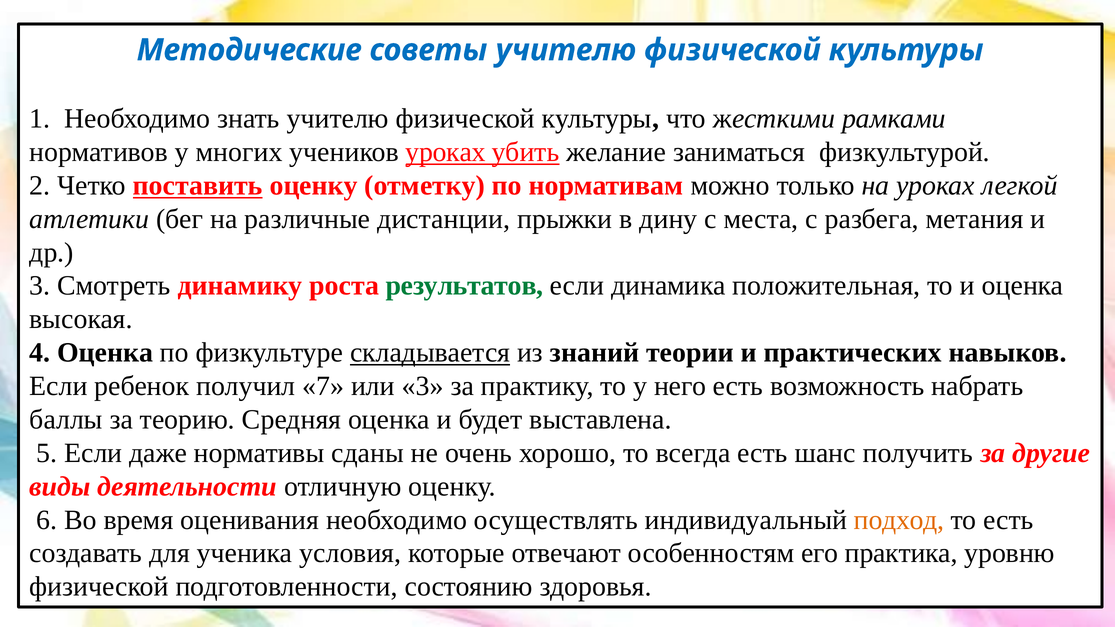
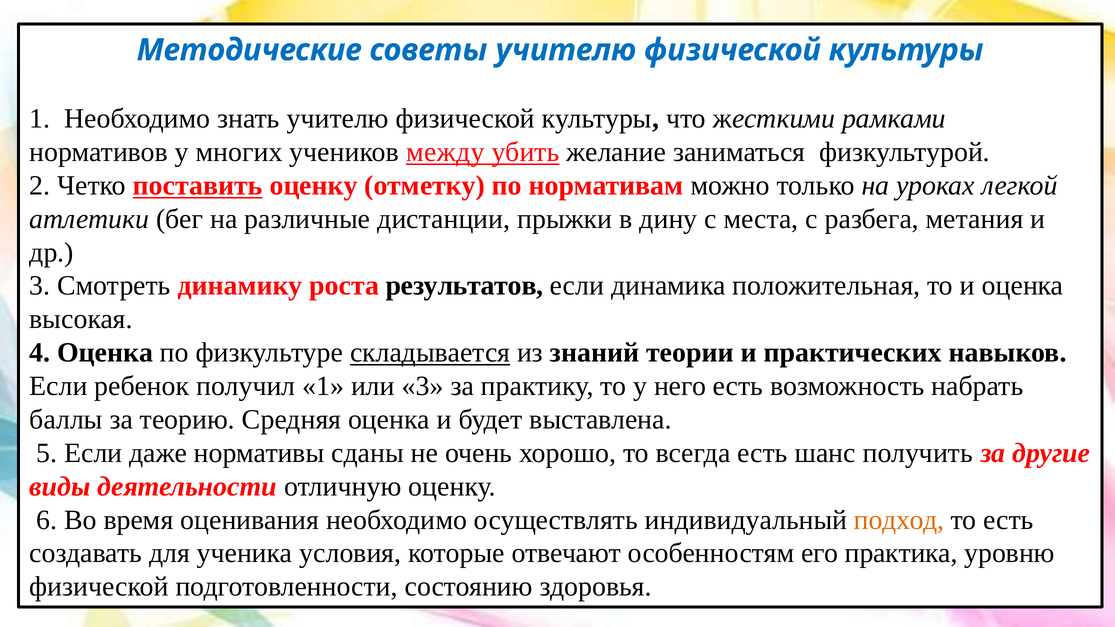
учеников уроках: уроках -> между (445, 152)
результатов colour: green -> black (465, 286)
получил 7: 7 -> 1 (323, 386)
